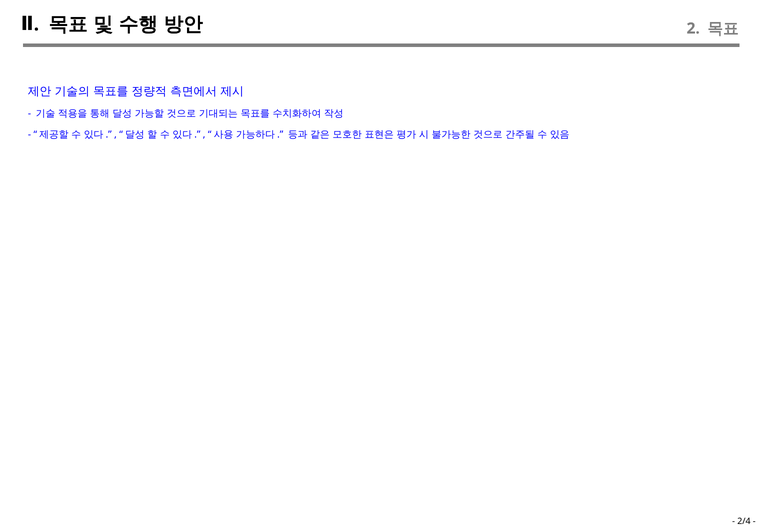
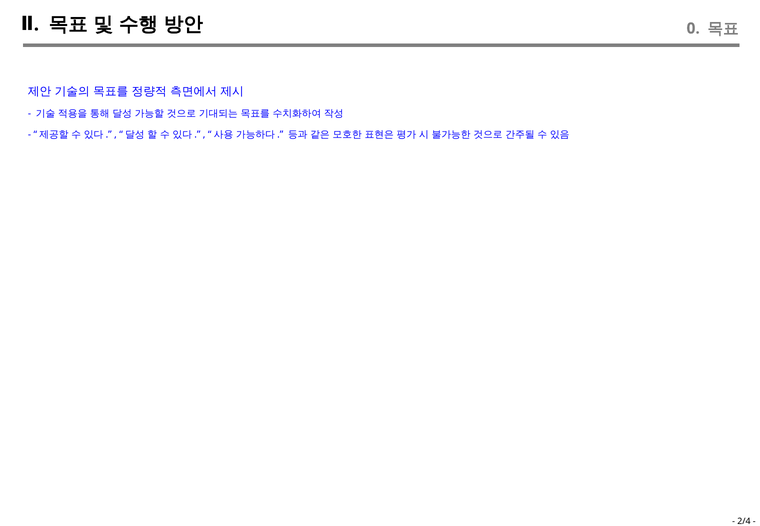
2: 2 -> 0 (693, 28)
